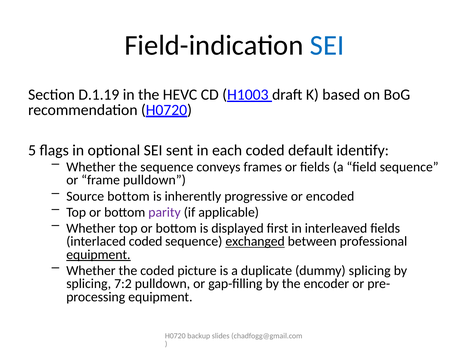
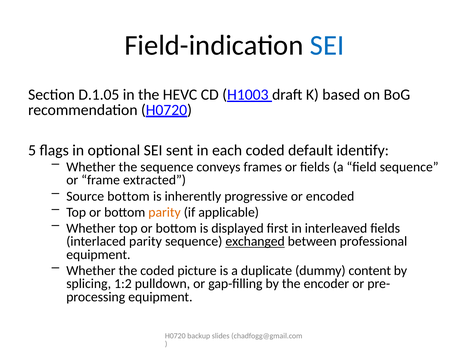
D.1.19: D.1.19 -> D.1.05 (99, 95)
frame pulldown: pulldown -> extracted (154, 180)
parity colour: purple -> orange (165, 212)
interlaced coded: coded -> parity (145, 241)
equipment underline: present -> none (98, 254)
dummy splicing: splicing -> content (370, 270)
7:2: 7:2 -> 1:2 (123, 284)
